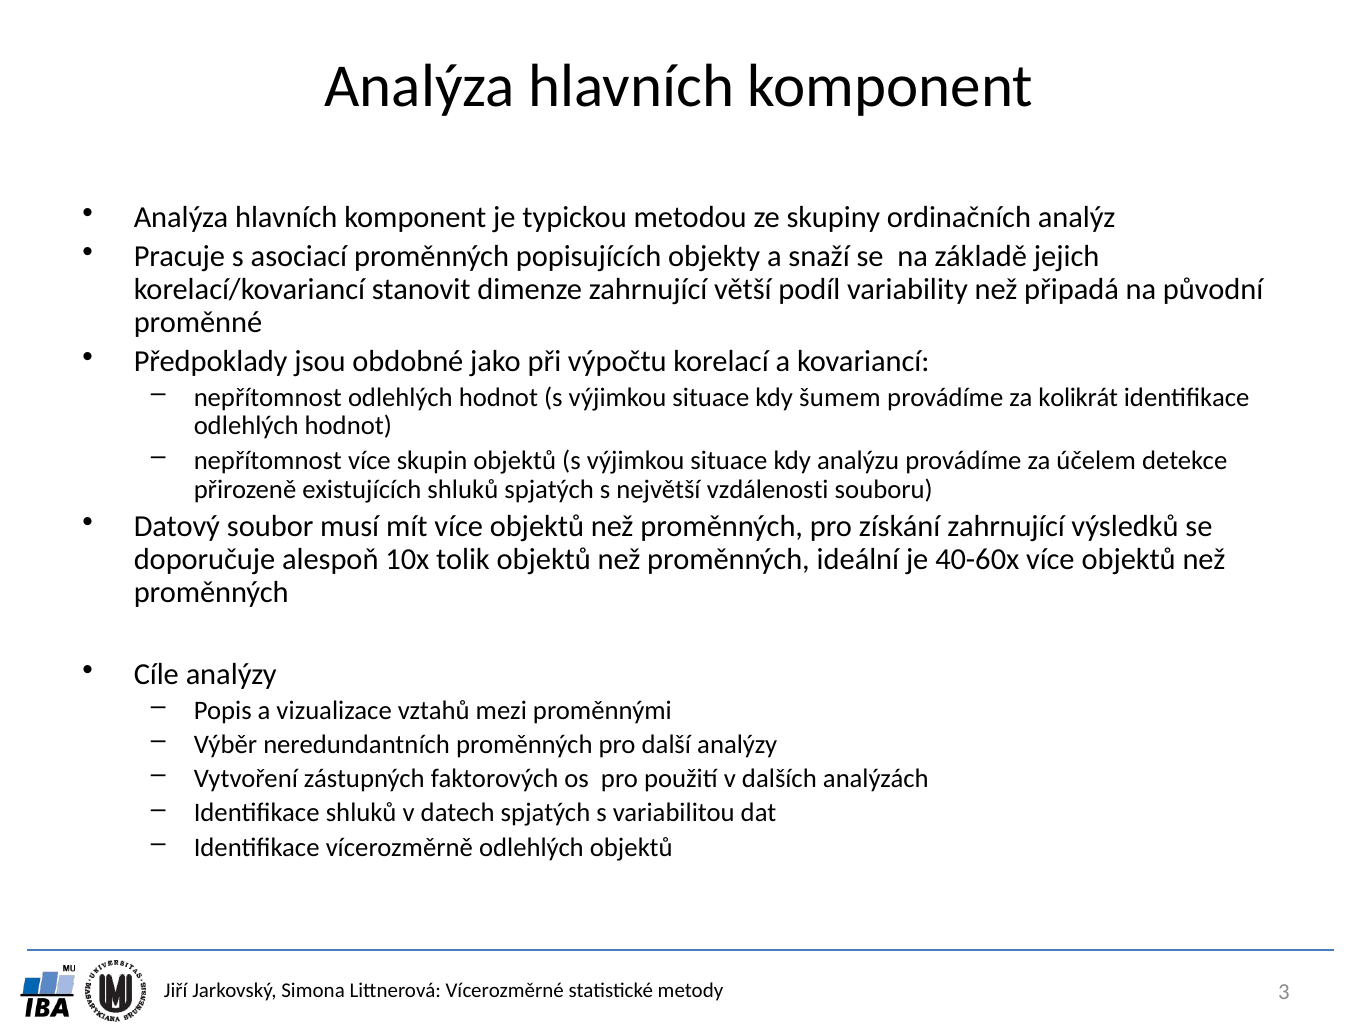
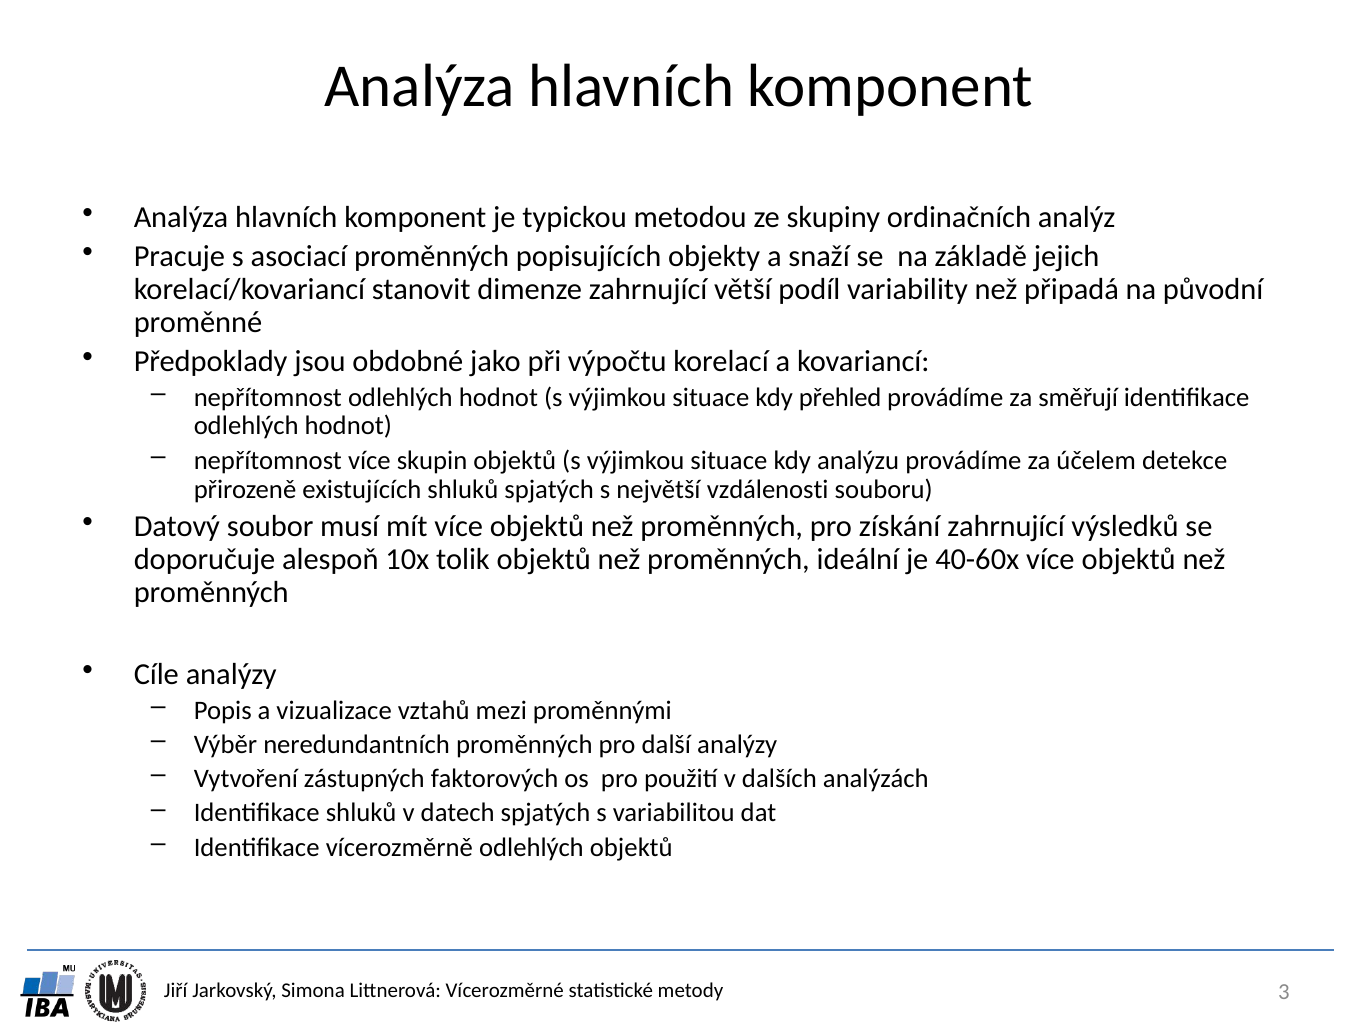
šumem: šumem -> přehled (840, 397)
kolikrát: kolikrát -> směřují (1078, 397)
